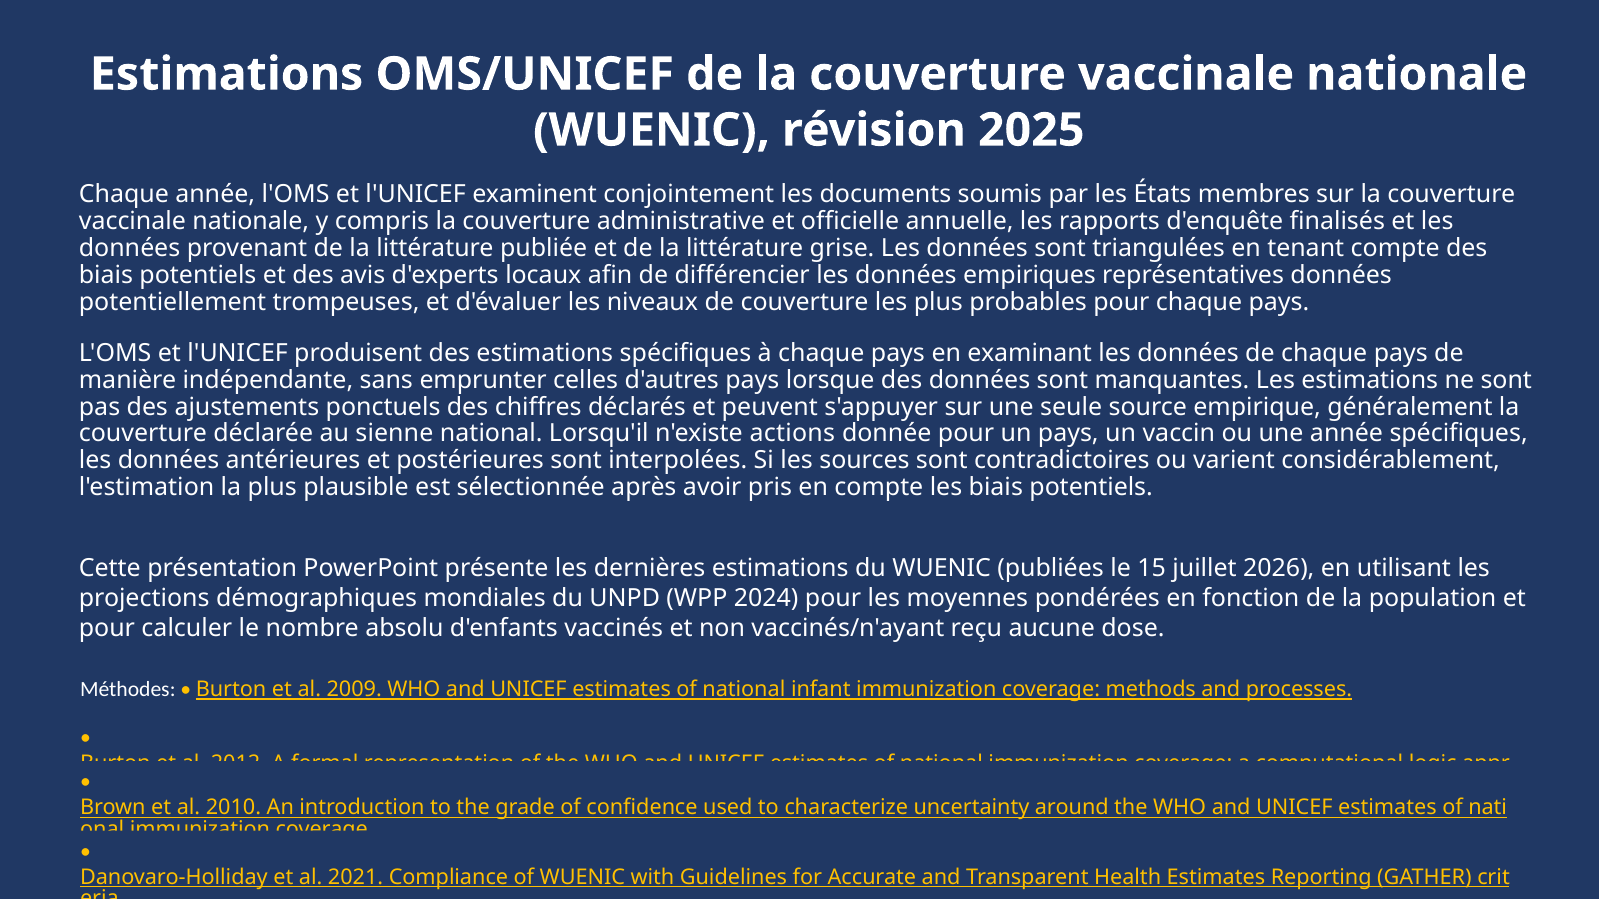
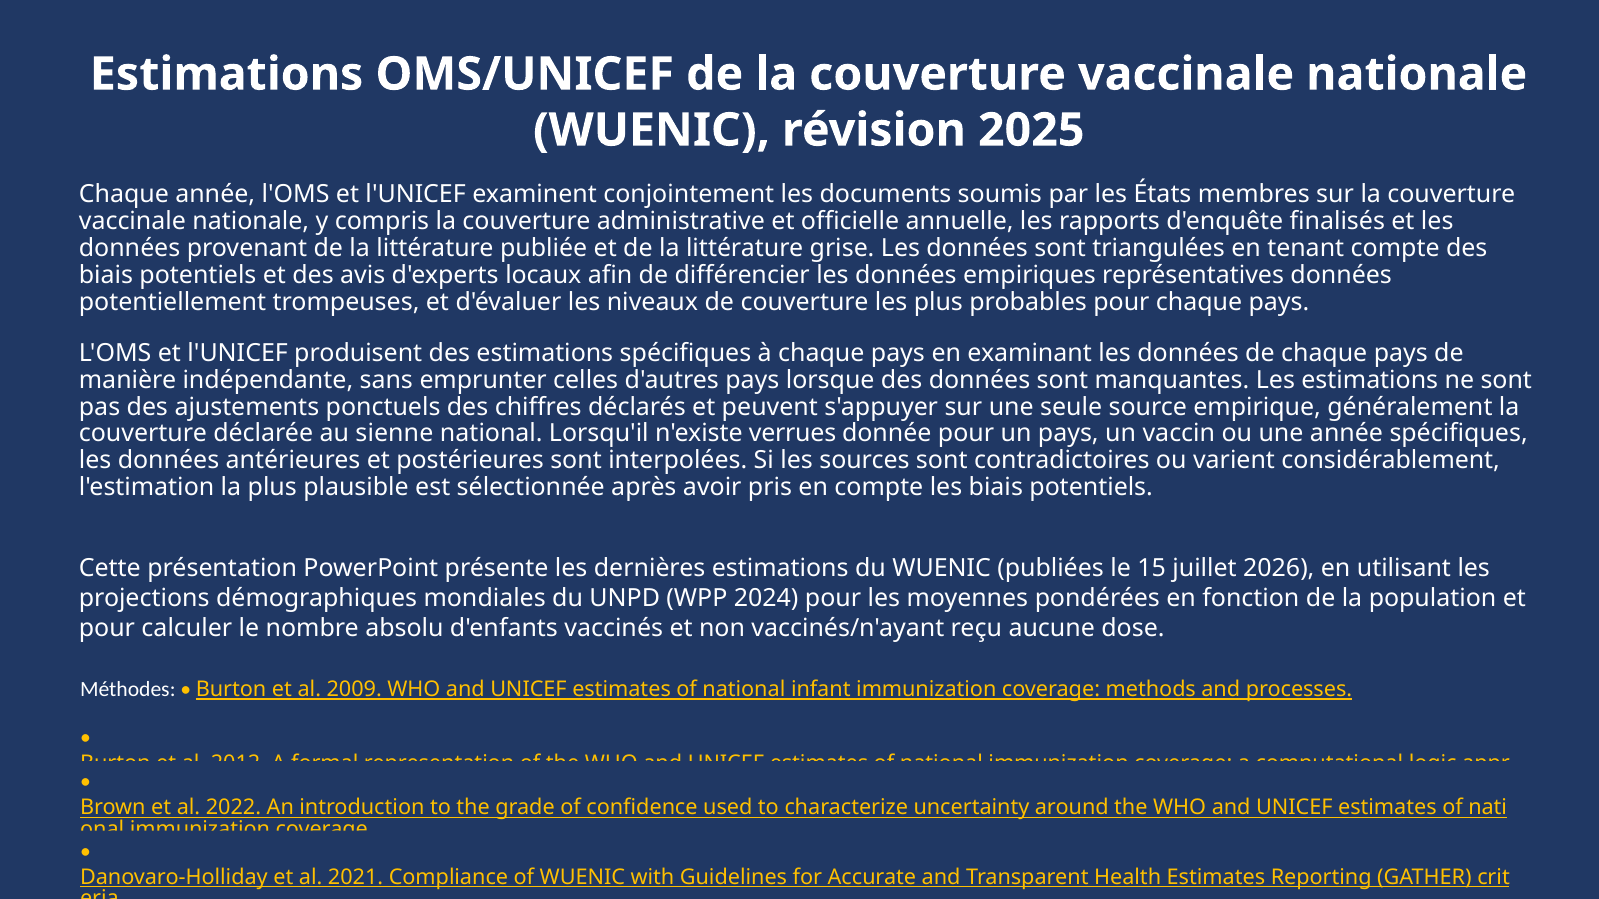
actions: actions -> verrues (793, 434)
2010: 2010 -> 2022 (233, 808)
